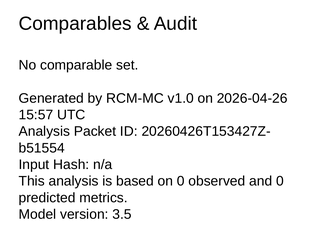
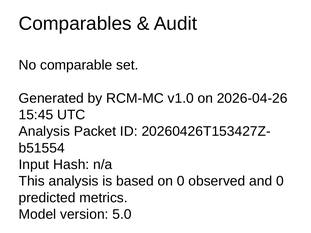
15:57: 15:57 -> 15:45 (36, 115)
3.5: 3.5 -> 5.0 (122, 215)
